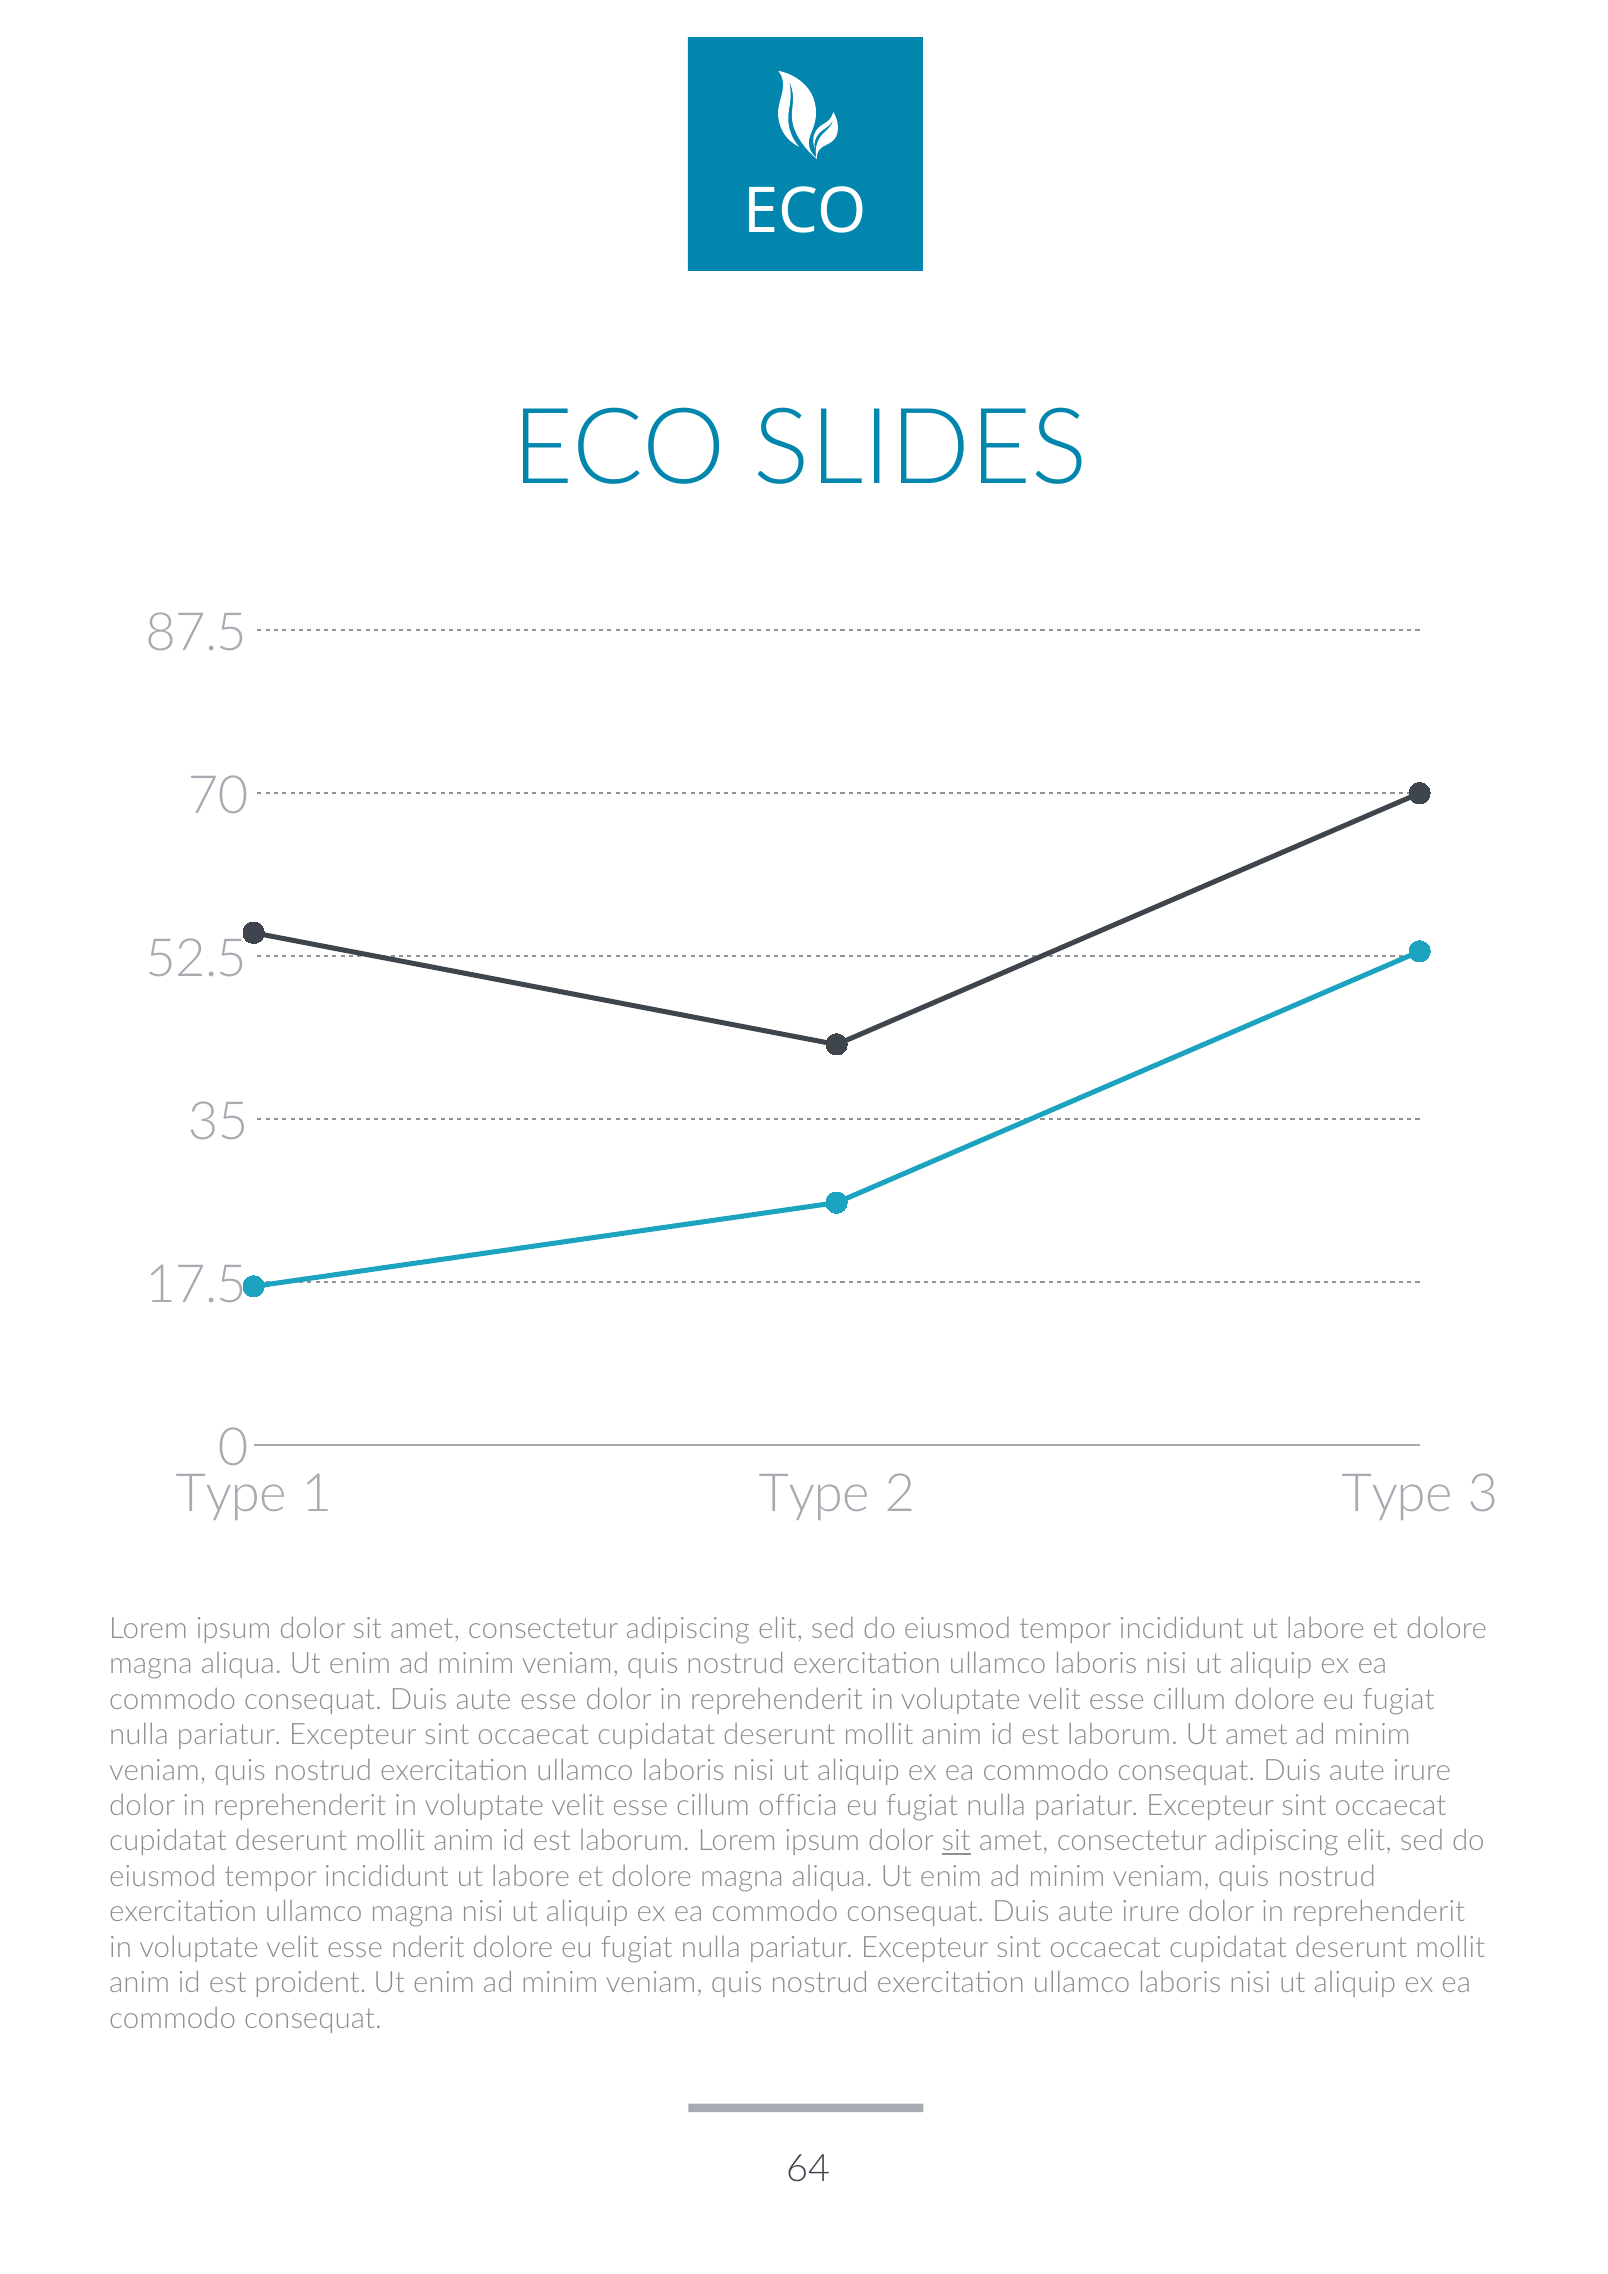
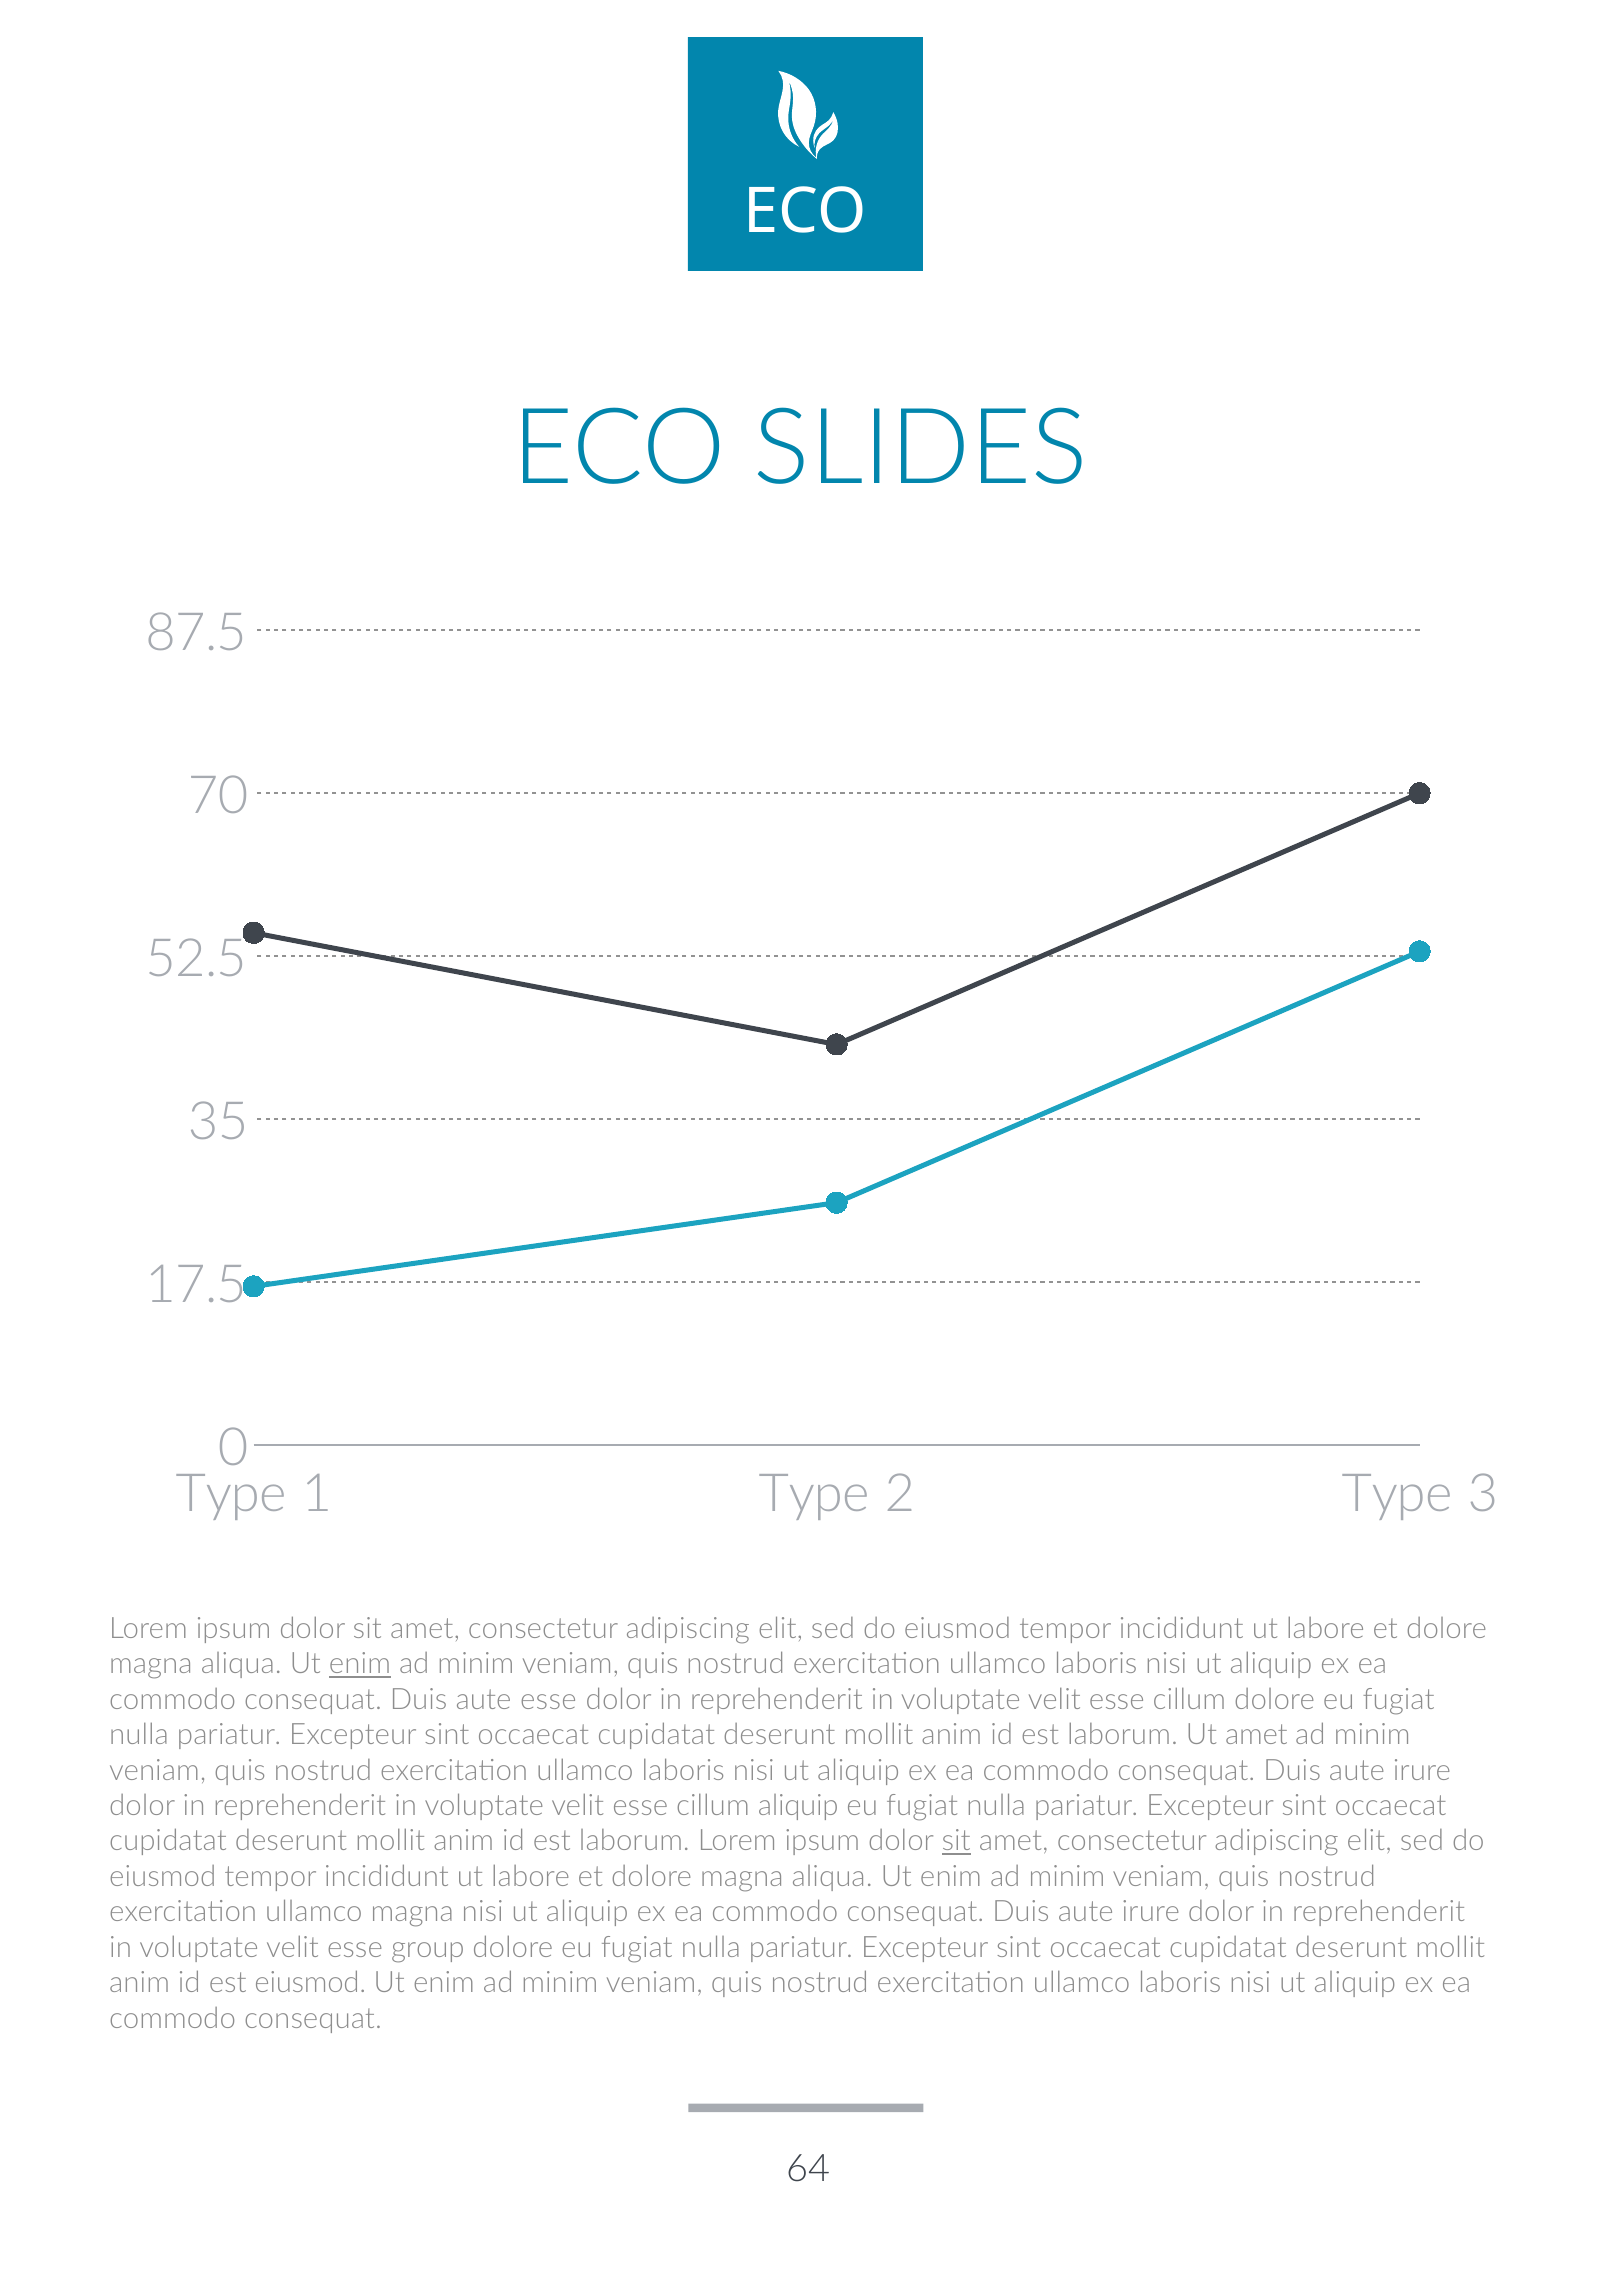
enim underline: none -> present (360, 1663)
cillum officia: officia -> aliquip (798, 1805)
nderit: nderit -> group (428, 1947)
est proident: proident -> eiusmod (310, 1982)
